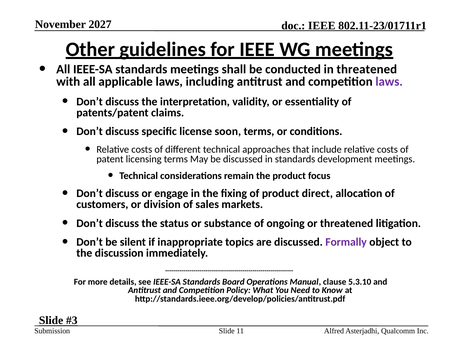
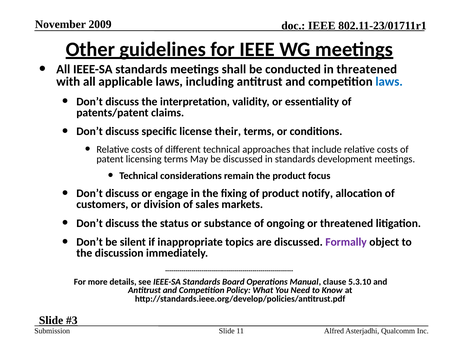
2027: 2027 -> 2009 (100, 24)
laws colour: purple -> blue (389, 81)
soon: soon -> their (228, 131)
direct: direct -> notify (317, 193)
